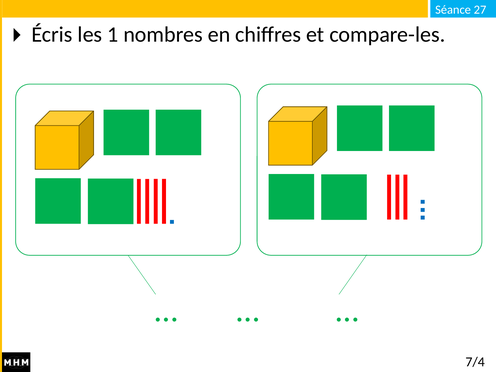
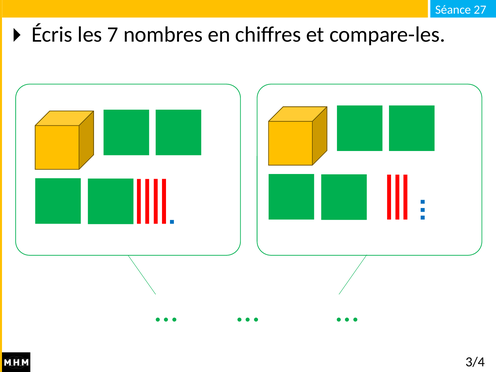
1: 1 -> 7 (113, 35)
7/4: 7/4 -> 3/4 (475, 362)
